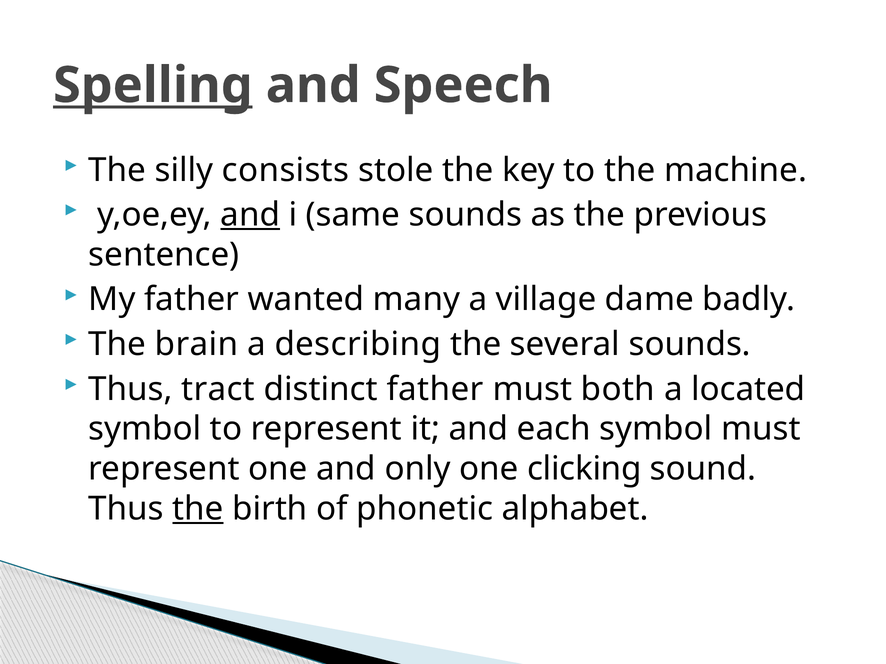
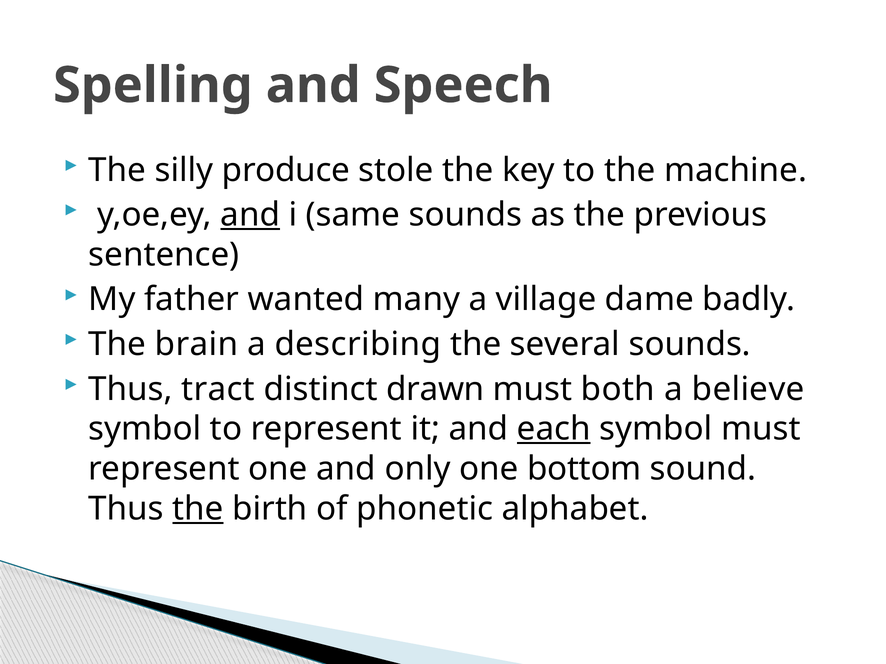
Spelling underline: present -> none (153, 85)
consists: consists -> produce (286, 170)
distinct father: father -> drawn (435, 389)
located: located -> believe (748, 389)
each underline: none -> present (554, 429)
clicking: clicking -> bottom (584, 469)
